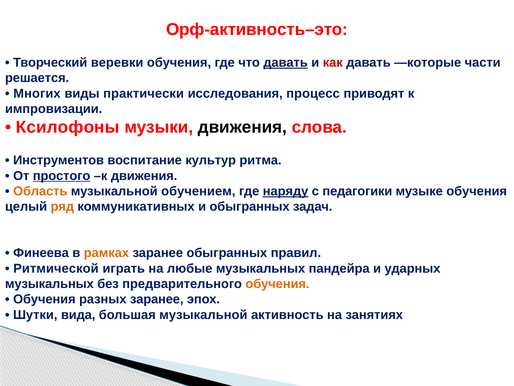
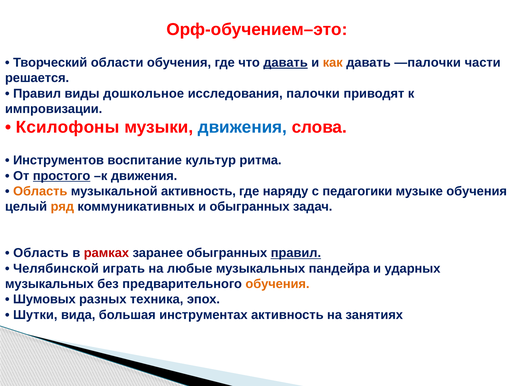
Орф-активность–это: Орф-активность–это -> Орф-обучением–это (257, 29)
веревки: веревки -> области (117, 63)
как colour: red -> orange (333, 63)
—которые: —которые -> —палочки (428, 63)
Многих: Многих -> Правил (37, 93)
практически: практически -> дошкольное (144, 93)
процесс: процесс -> палочки (313, 93)
движения colour: black -> blue (242, 127)
музыкальной обучением: обучением -> активность (198, 191)
наряду underline: present -> none (286, 191)
Финеева: Финеева -> Область (41, 253)
рамках colour: orange -> red (106, 253)
правил underline: none -> present (296, 253)
Ритмической: Ритмической -> Челябинской (56, 268)
Обучения: Обучения -> Шумовых (44, 299)
разных заранее: заранее -> техника (157, 299)
большая музыкальной: музыкальной -> инструментах (203, 314)
